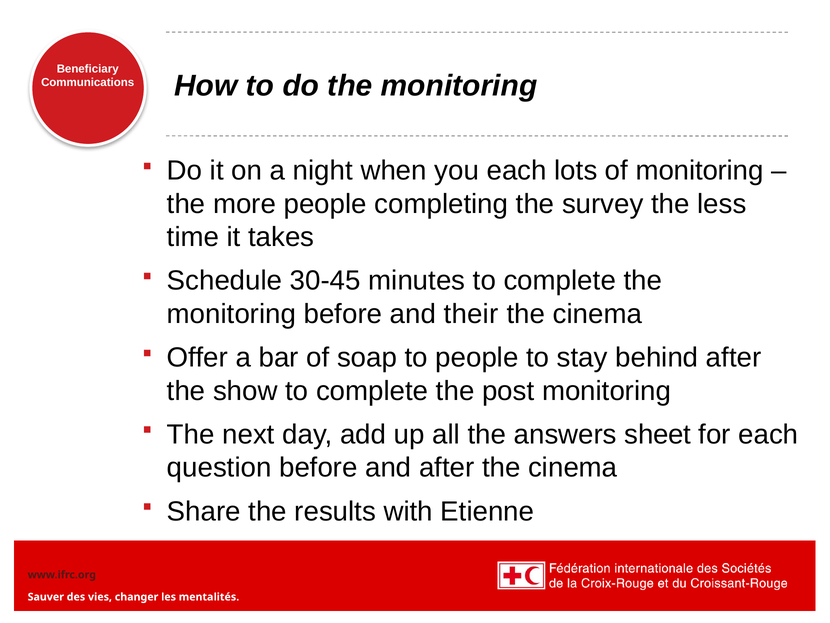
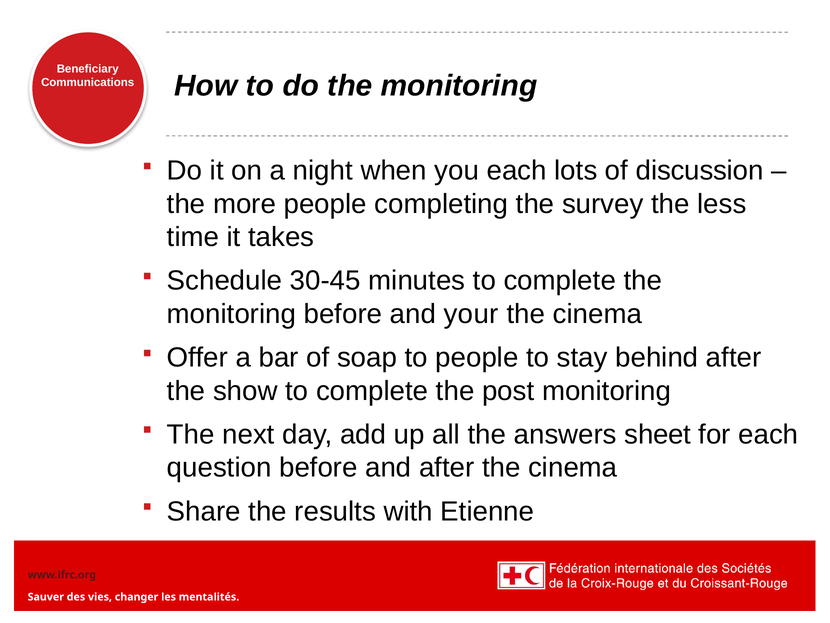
of monitoring: monitoring -> discussion (700, 171)
their: their -> your (471, 314)
